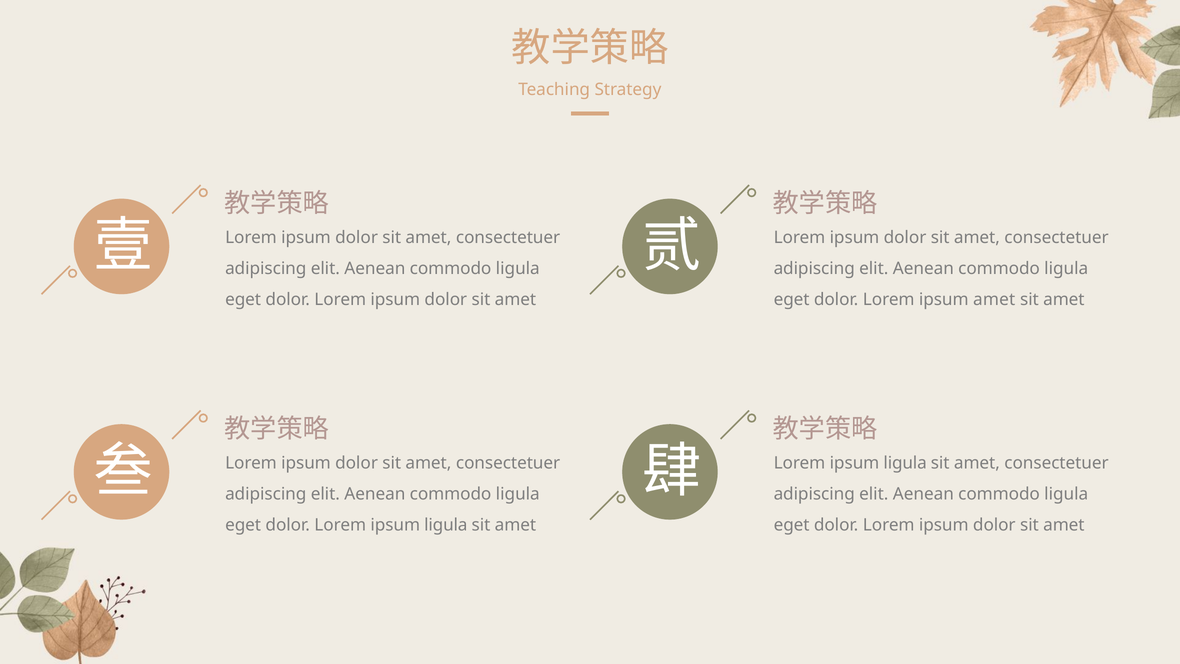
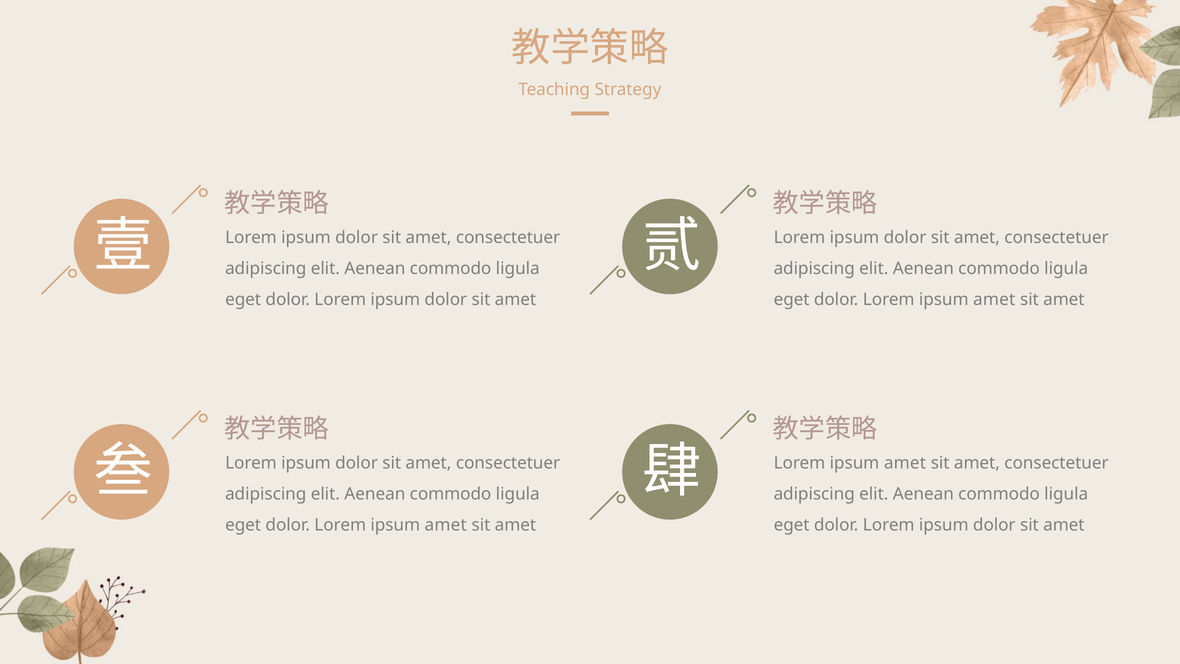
ligula: ligula -> amet (905, 463)
ligula: ligula -> amet (446, 525)
